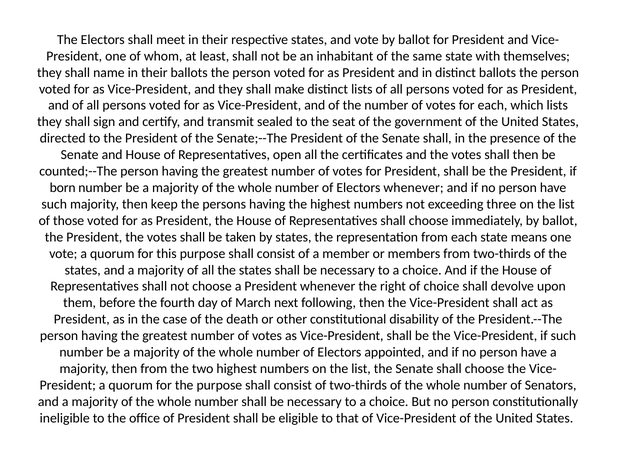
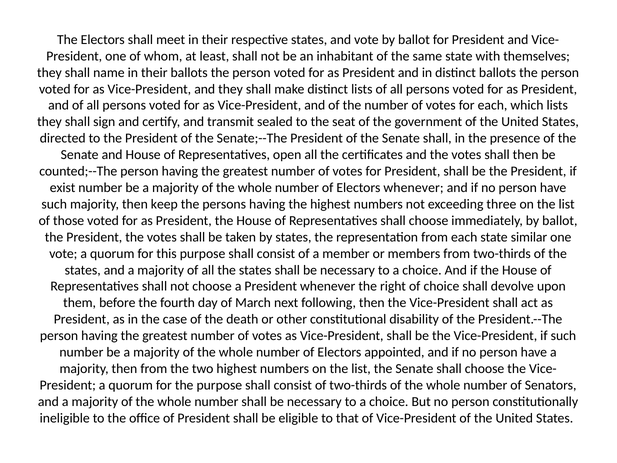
born: born -> exist (63, 188)
means: means -> similar (529, 237)
